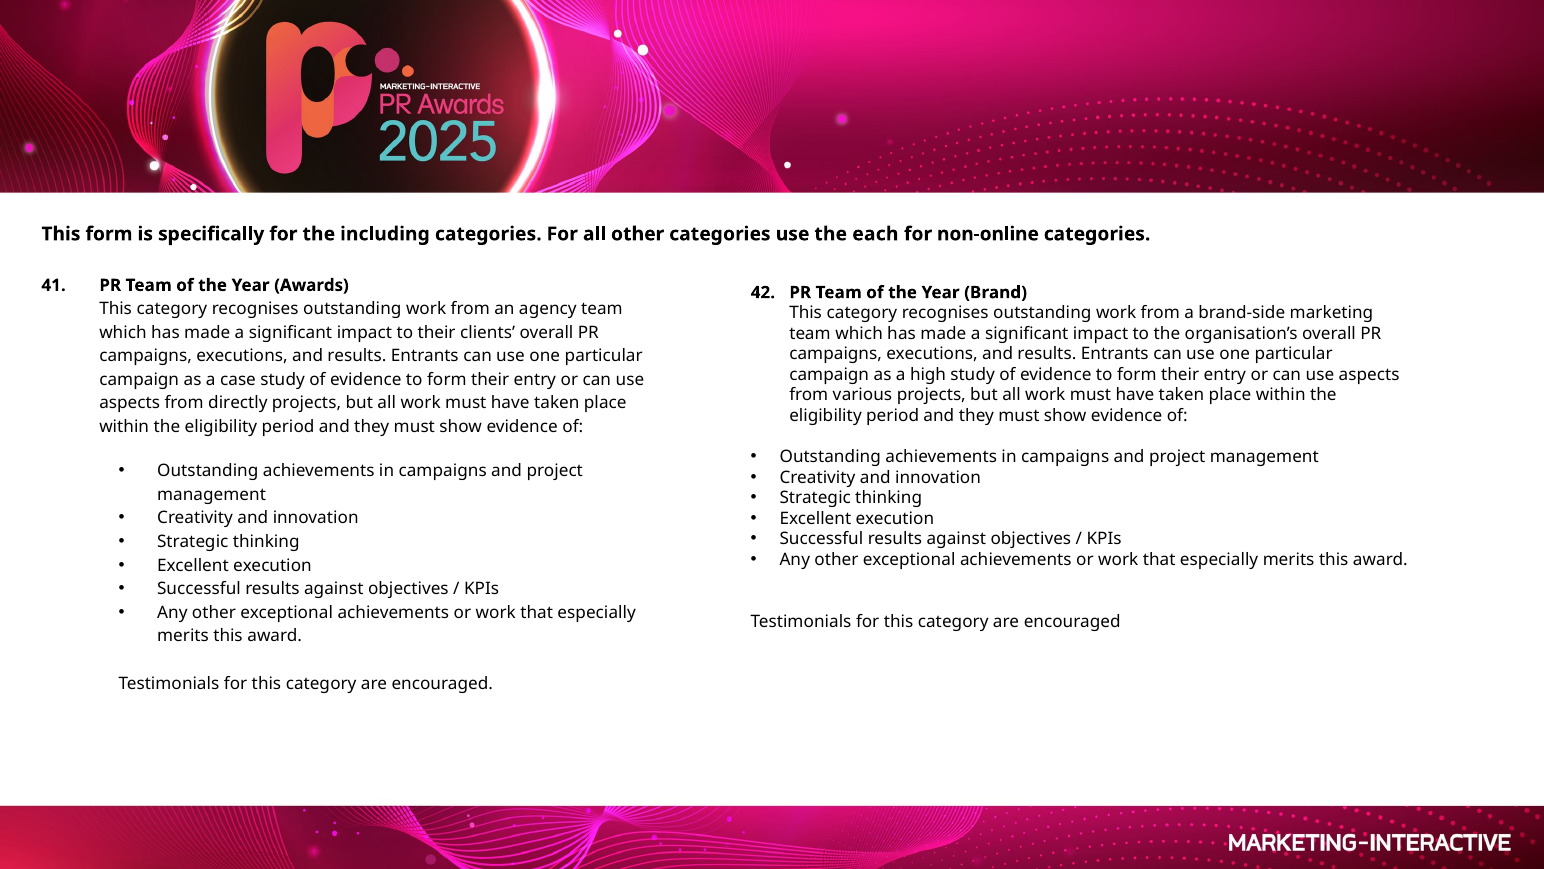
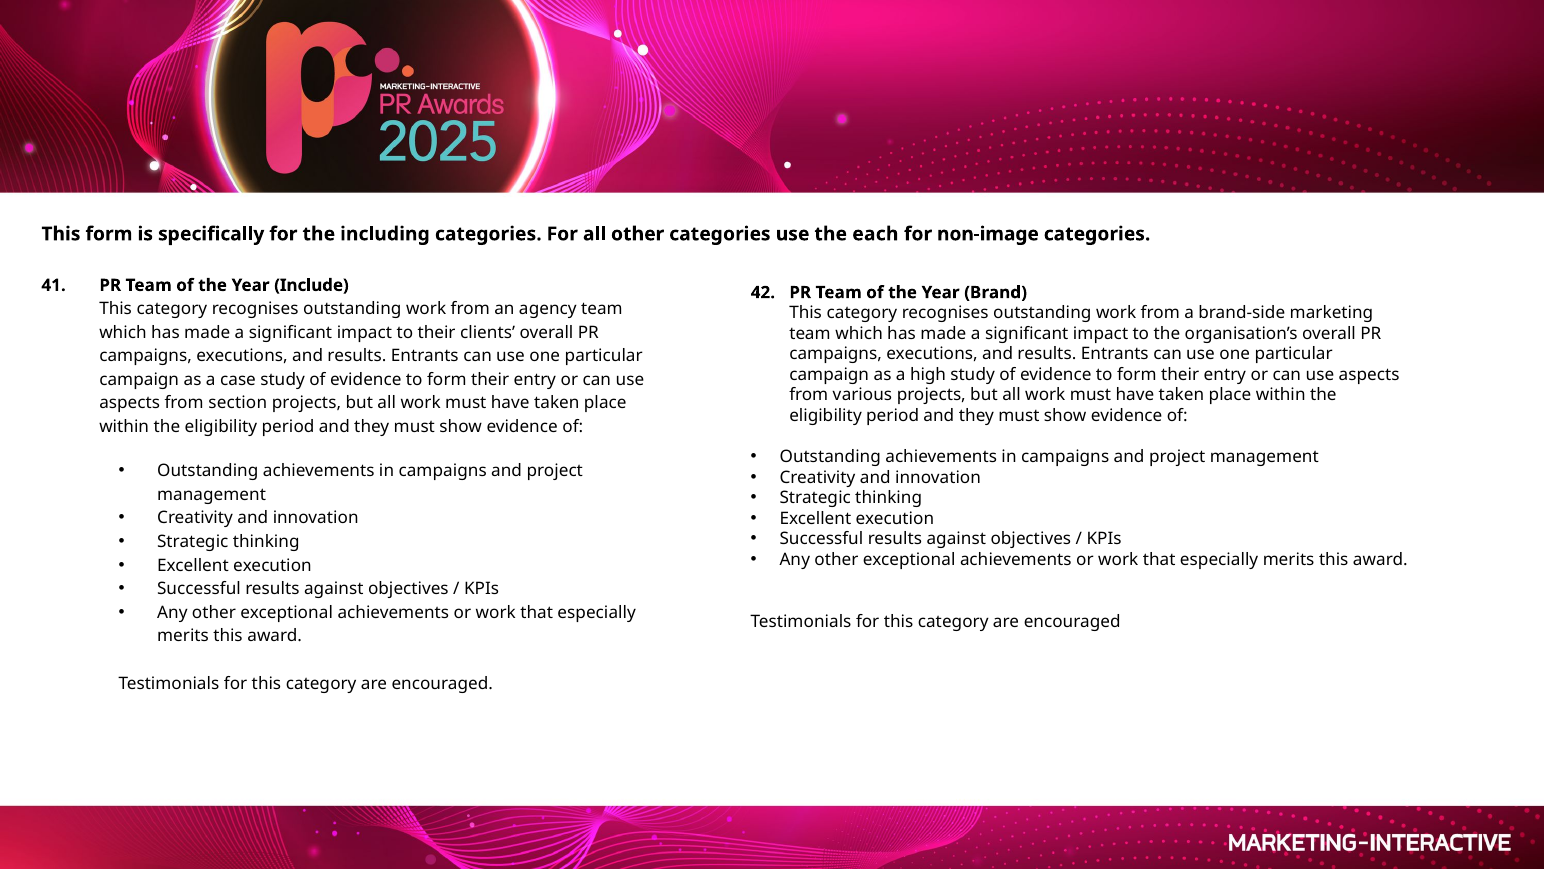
non-online: non-online -> non-image (988, 234)
Awards: Awards -> Include (311, 285)
directly: directly -> section (238, 403)
